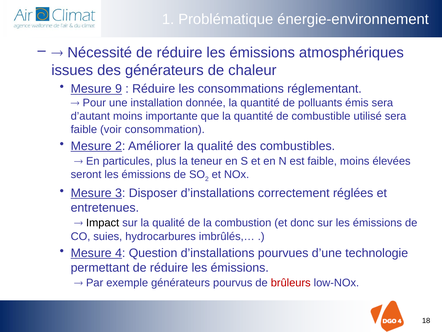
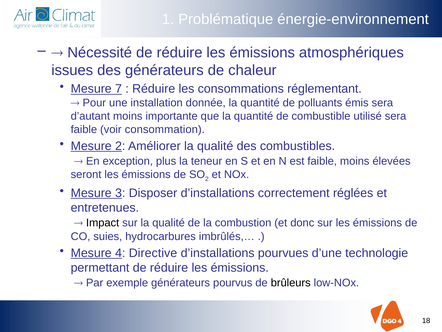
9: 9 -> 7 (119, 89)
particules: particules -> exception (128, 161)
Question: Question -> Directive (153, 253)
brûleurs colour: red -> black (291, 283)
